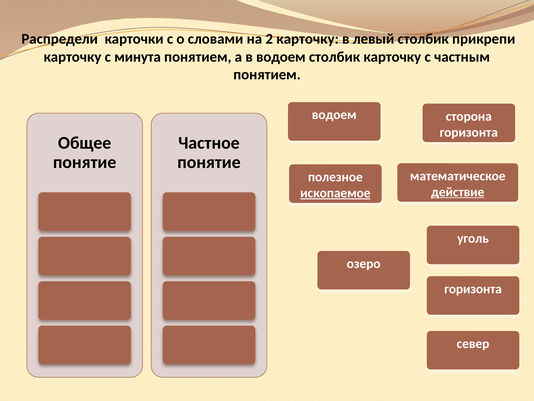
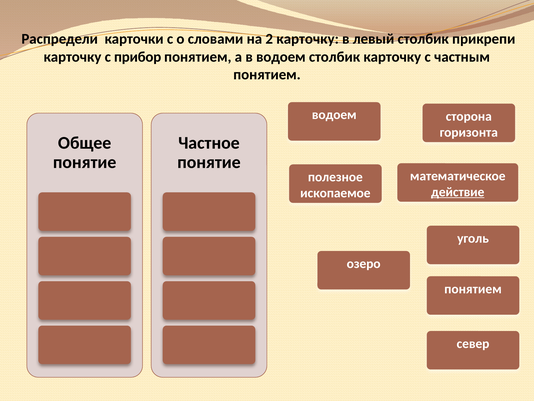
минута: минута -> прибор (138, 57)
ископаемое underline: present -> none (335, 193)
горизонта: горизонта -> понятием (473, 289)
